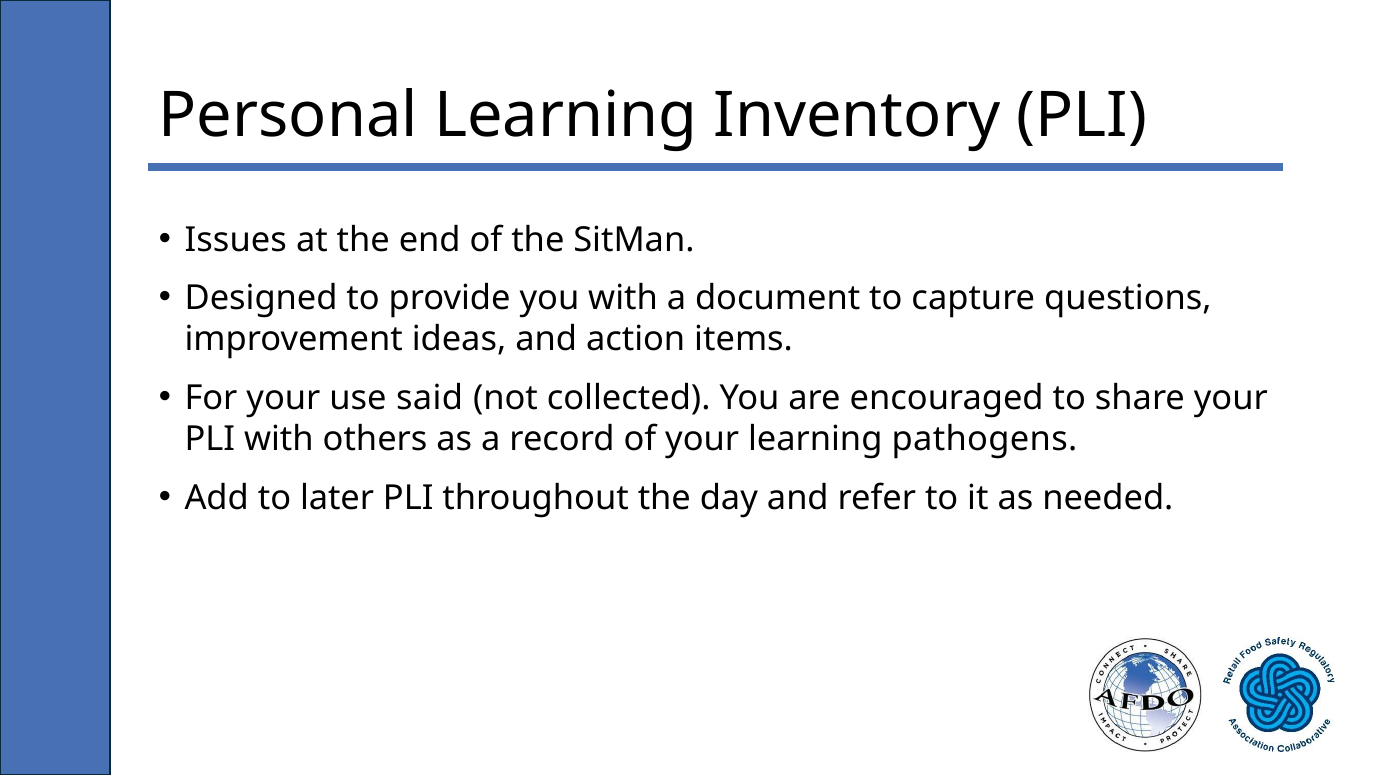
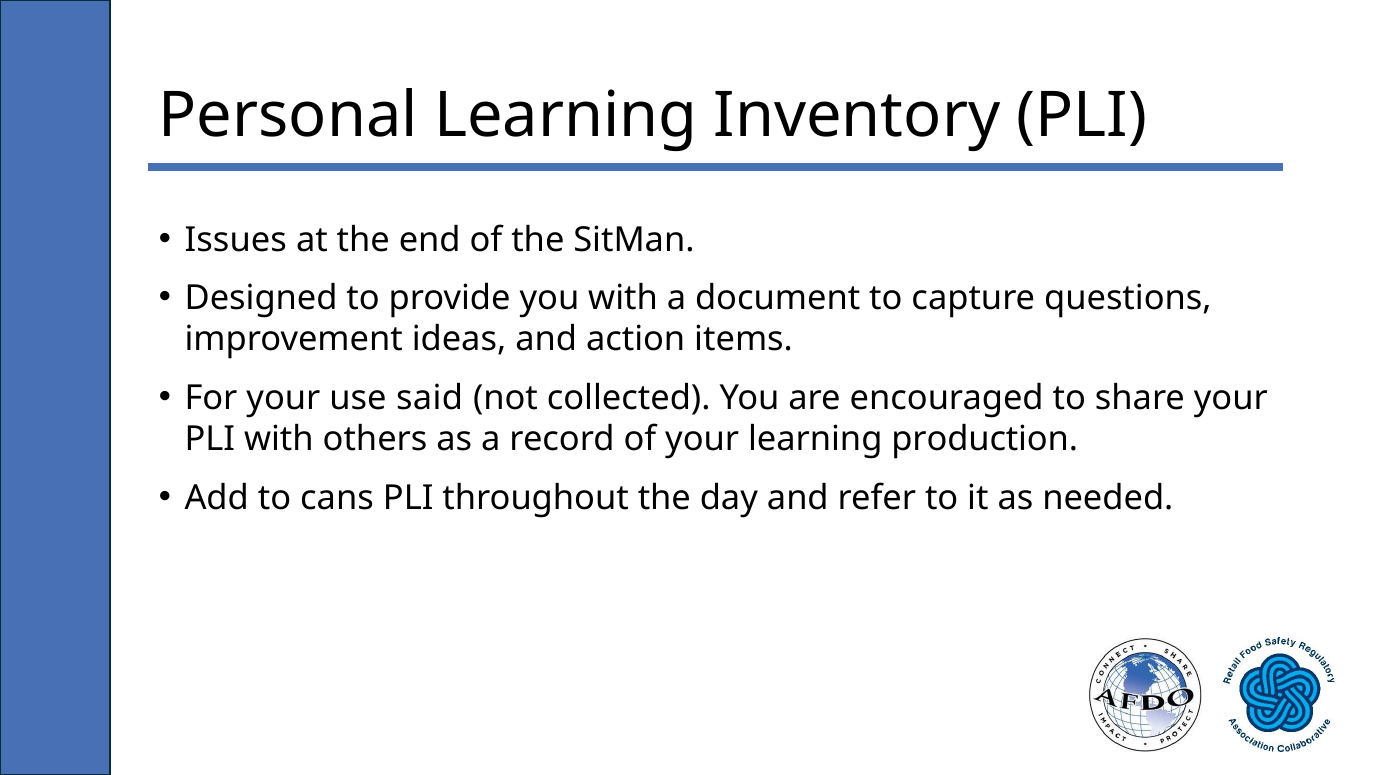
pathogens: pathogens -> production (985, 439)
later: later -> cans (337, 498)
